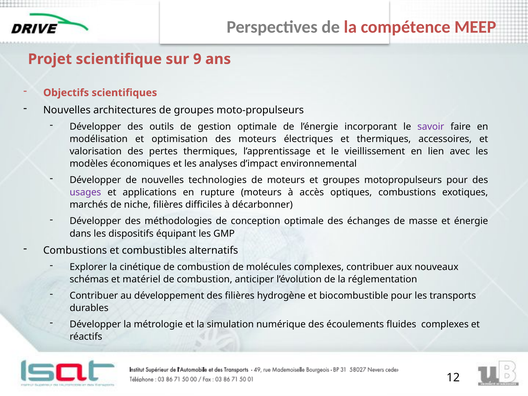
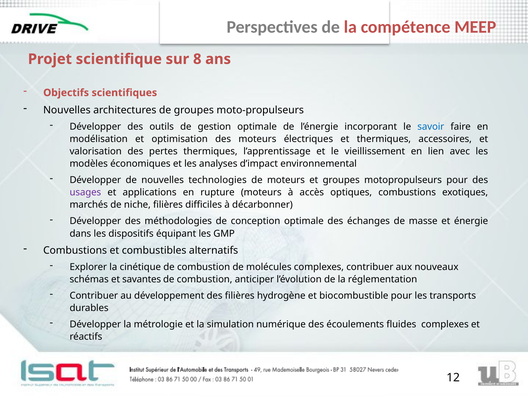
9: 9 -> 8 (197, 59)
savoir colour: purple -> blue (431, 127)
matériel: matériel -> savantes (142, 279)
